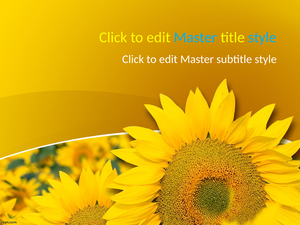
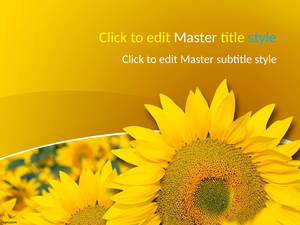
Master colour: light blue -> white (196, 37)
